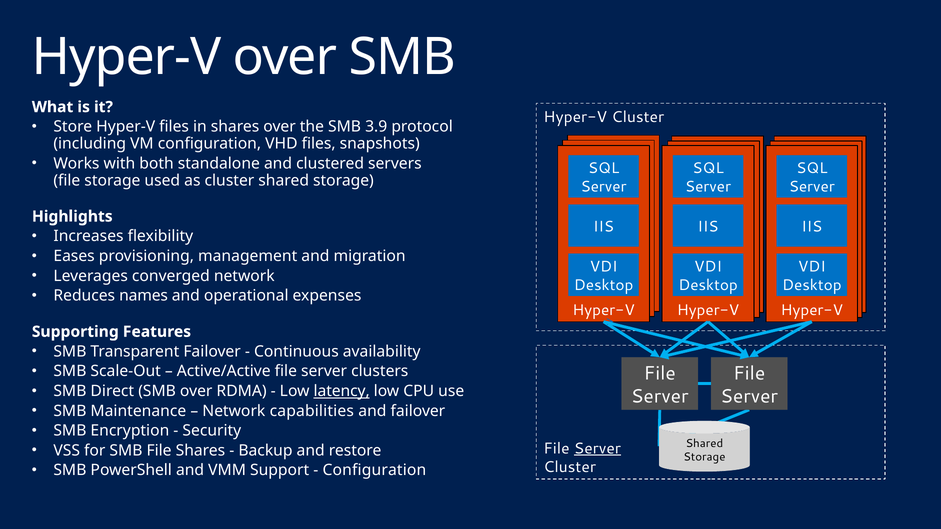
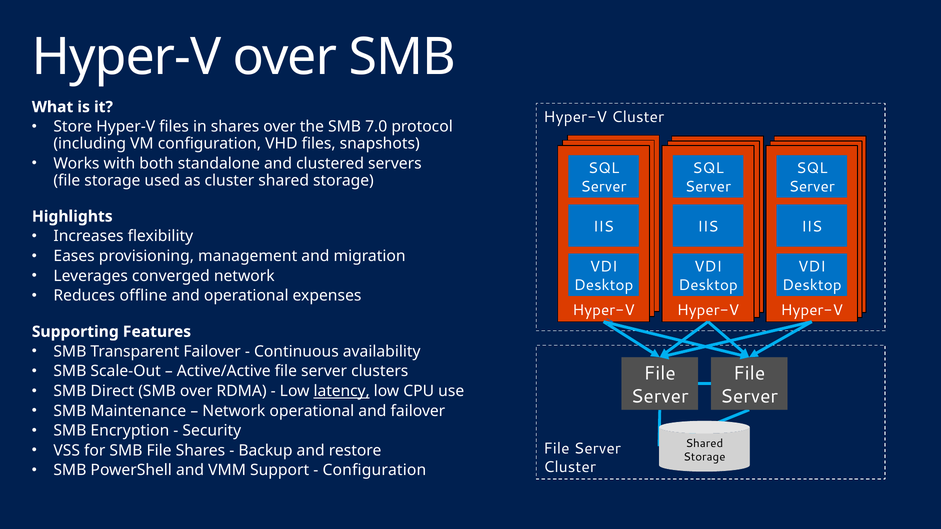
3.9: 3.9 -> 7.0 (376, 127)
names: names -> offline (143, 296)
Network capabilities: capabilities -> operational (312, 411)
Server underline: present -> none (597, 449)
